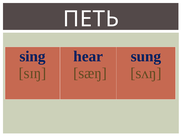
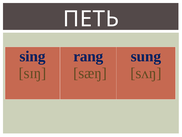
hear: hear -> rang (88, 56)
